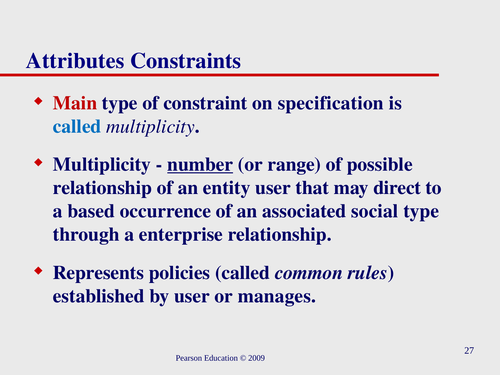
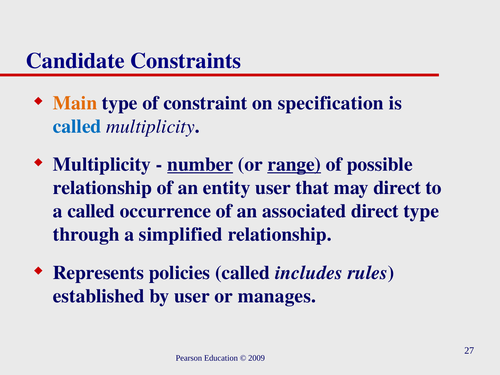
Attributes: Attributes -> Candidate (75, 61)
Main colour: red -> orange (75, 103)
range underline: none -> present (294, 165)
a based: based -> called (91, 211)
associated social: social -> direct (375, 211)
enterprise: enterprise -> simplified (181, 235)
common: common -> includes (309, 273)
